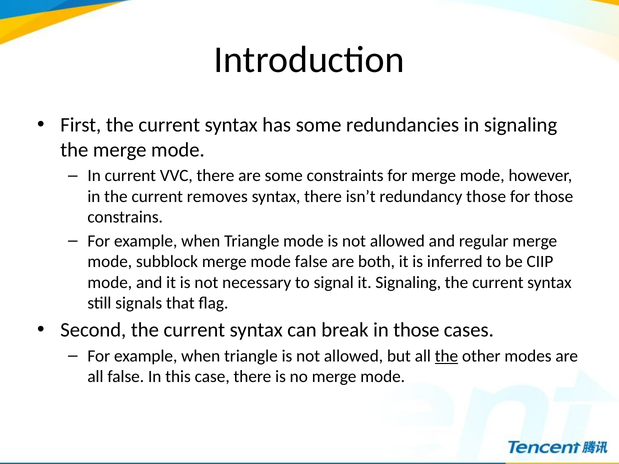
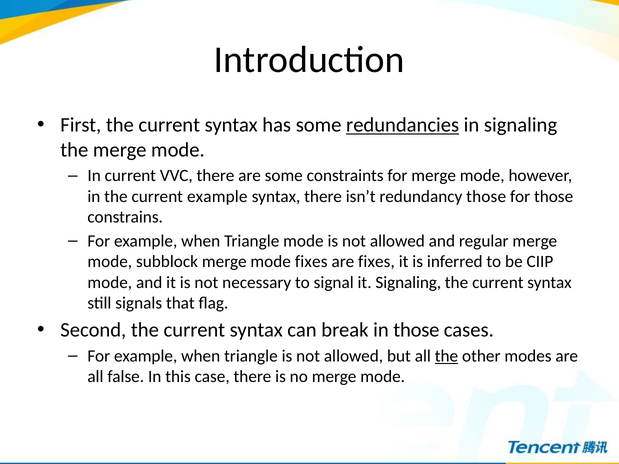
redundancies underline: none -> present (403, 125)
current removes: removes -> example (217, 197)
mode false: false -> fixes (311, 262)
are both: both -> fixes (376, 262)
